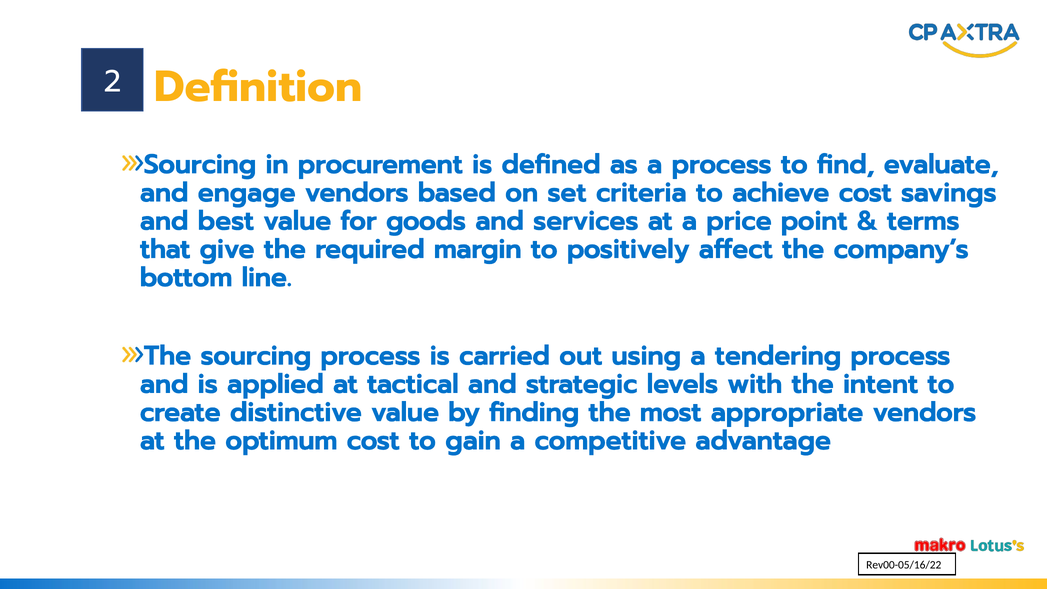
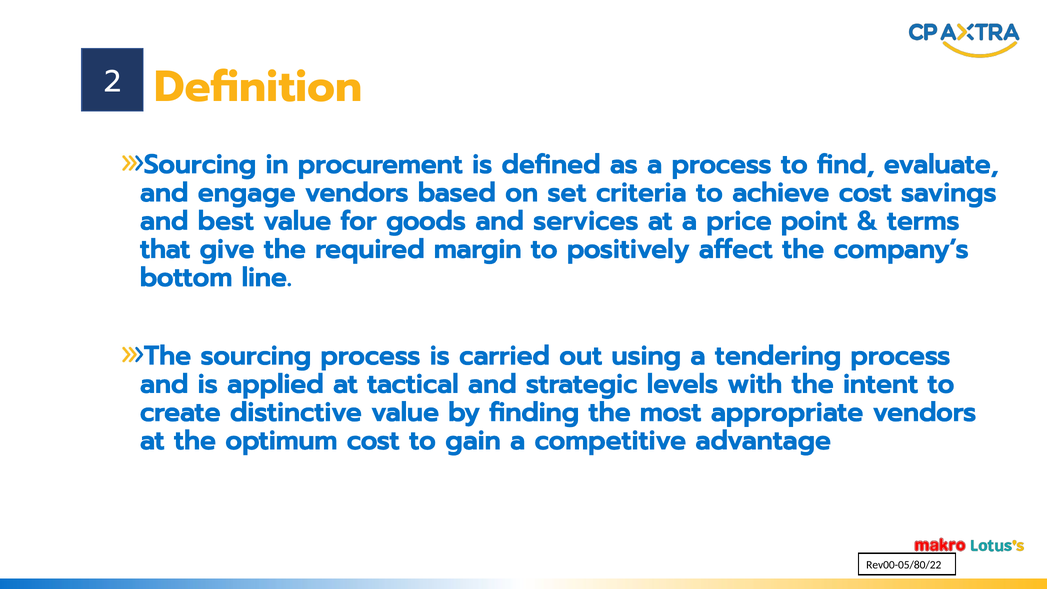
Rev00-05/16/22: Rev00-05/16/22 -> Rev00-05/80/22 (904, 565)
